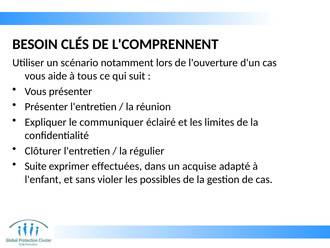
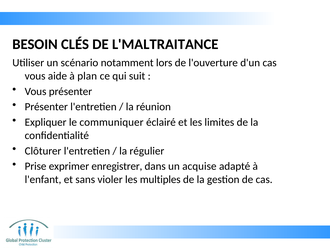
L'COMPRENNENT: L'COMPRENNENT -> L'MALTRAITANCE (165, 44)
tous: tous -> plan (87, 76)
Suite: Suite -> Prise (36, 166)
effectuées: effectuées -> enregistrer (117, 166)
possibles: possibles -> multiples (160, 179)
